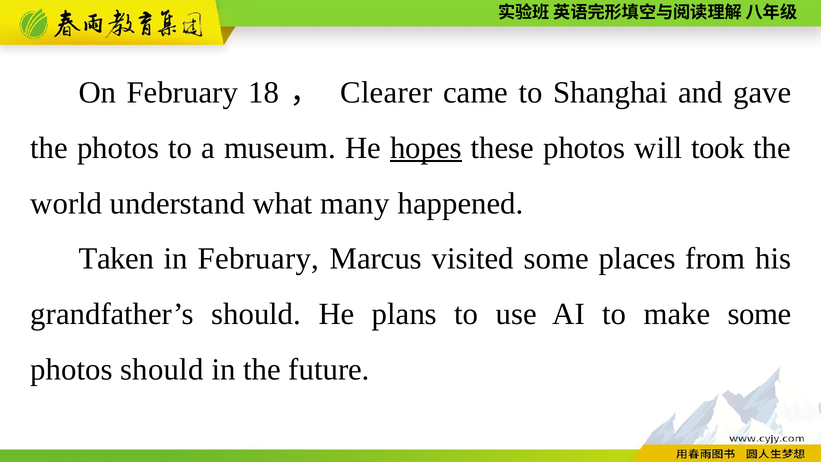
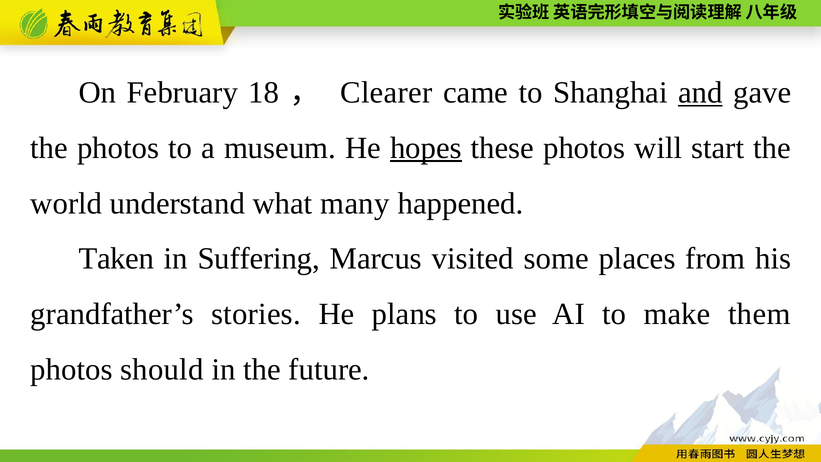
and underline: none -> present (700, 92)
took: took -> start (718, 148)
in February: February -> Suffering (259, 259)
grandfather’s should: should -> stories (256, 314)
make some: some -> them (759, 314)
